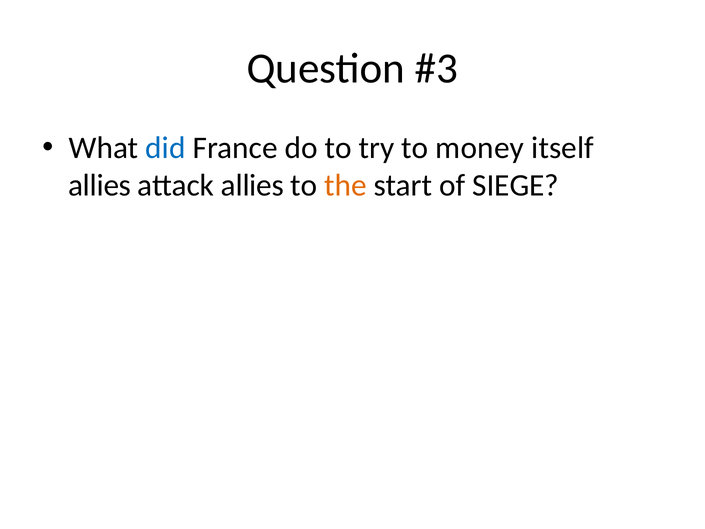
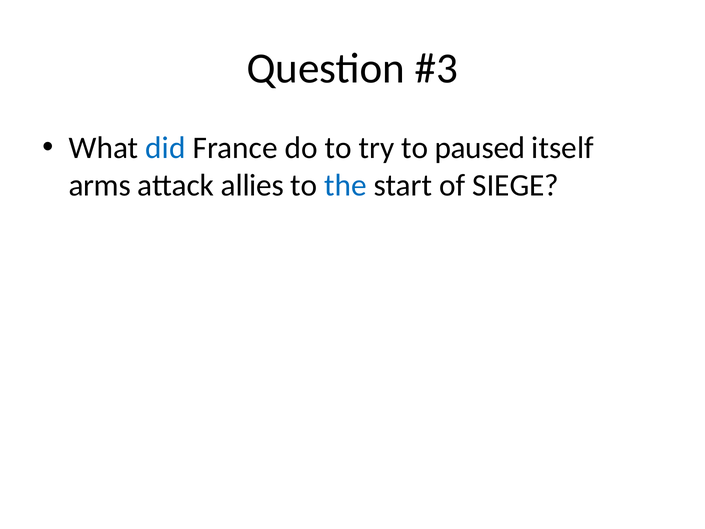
money: money -> paused (480, 148)
allies: allies -> arms (100, 186)
the colour: orange -> blue (345, 186)
